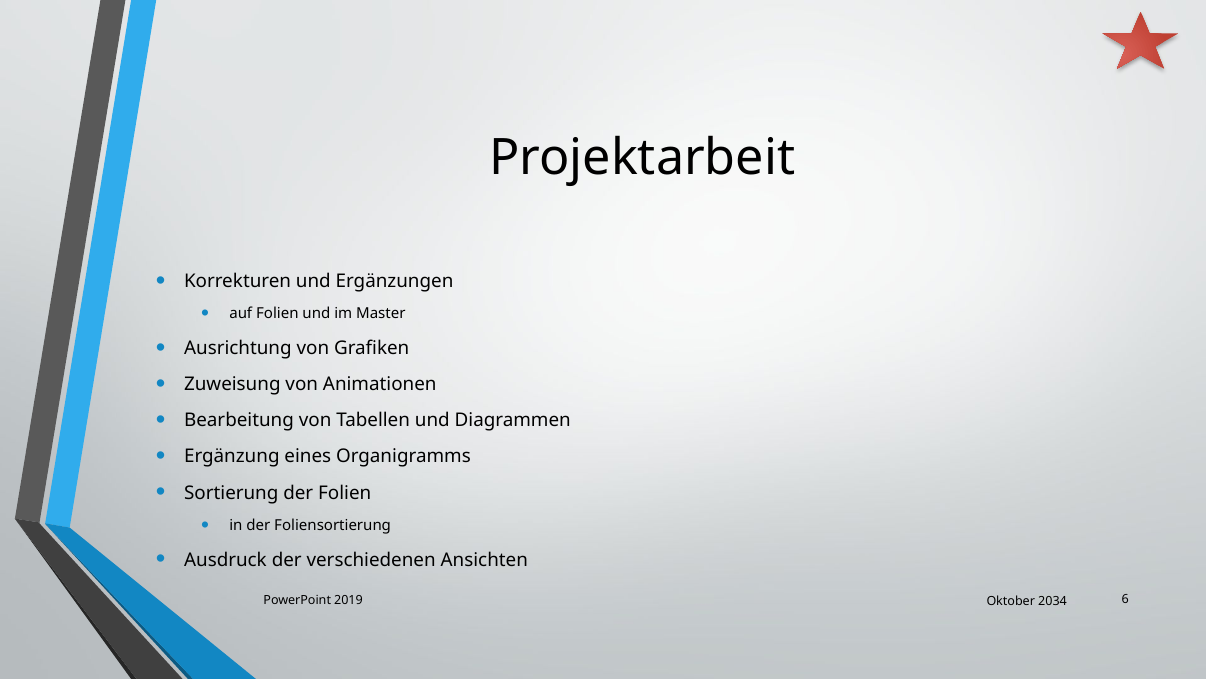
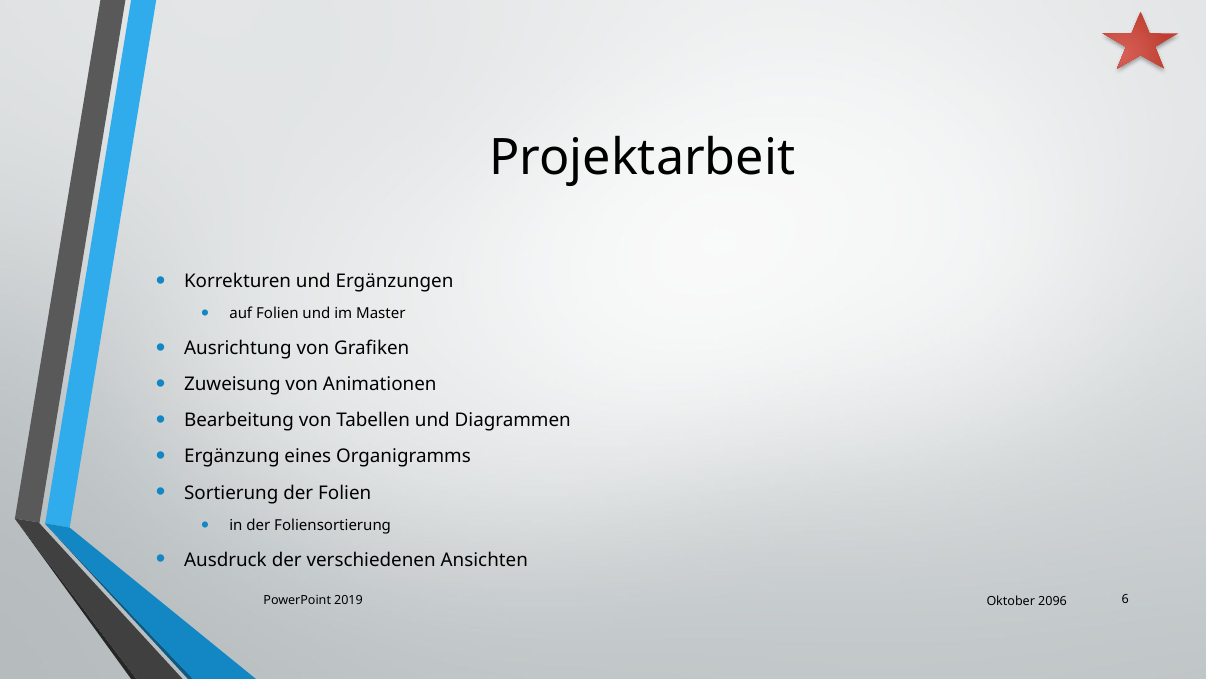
2034: 2034 -> 2096 (1053, 601)
